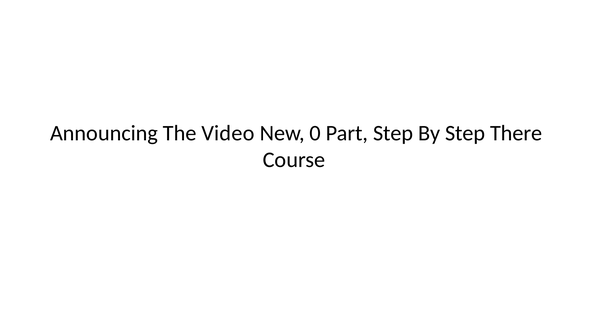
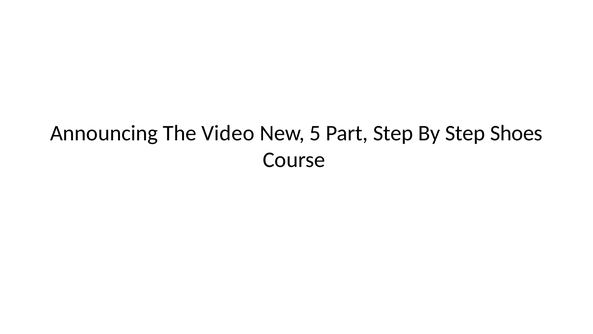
0: 0 -> 5 (315, 133)
There: There -> Shoes (516, 133)
